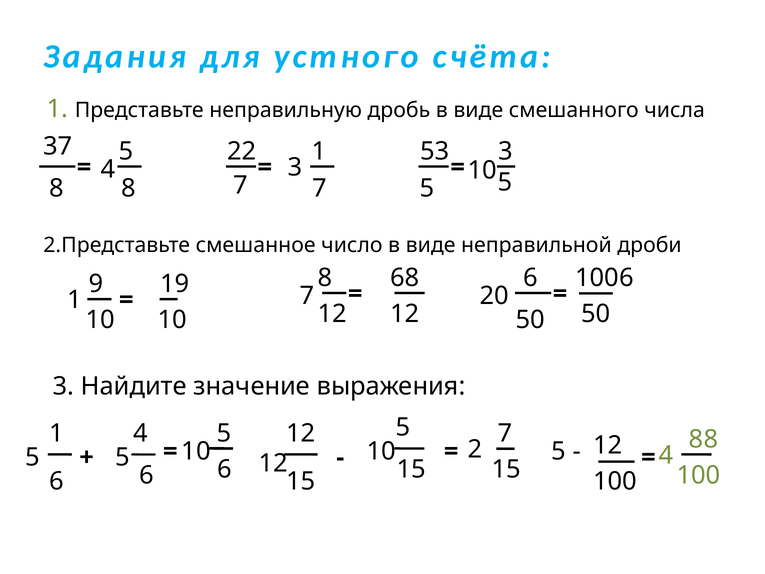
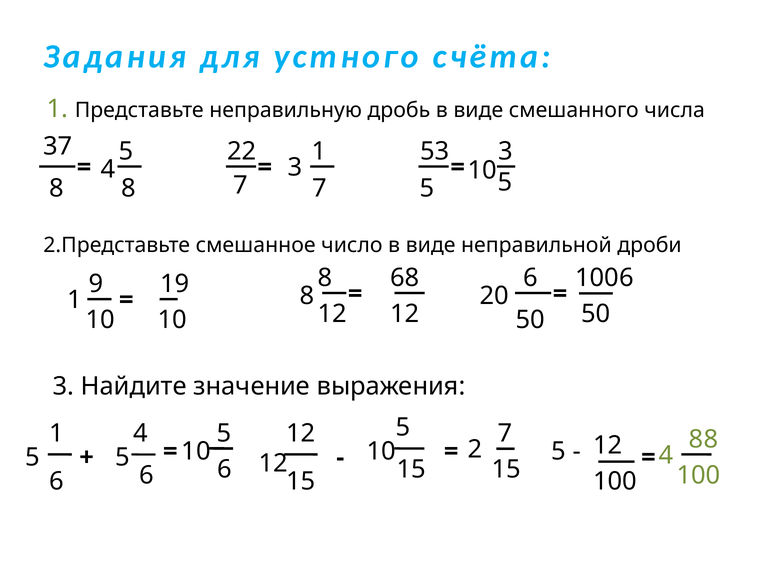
7: 7 -> 8 (307, 296)
